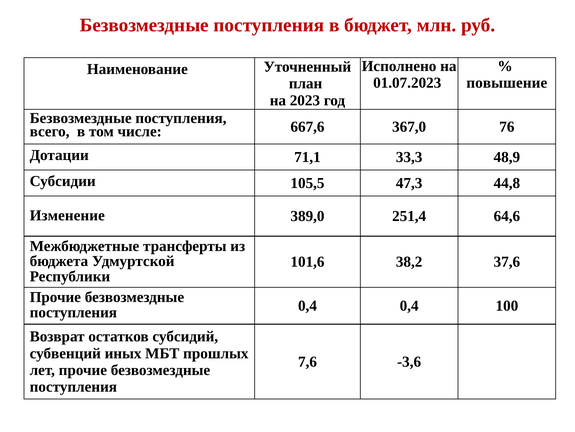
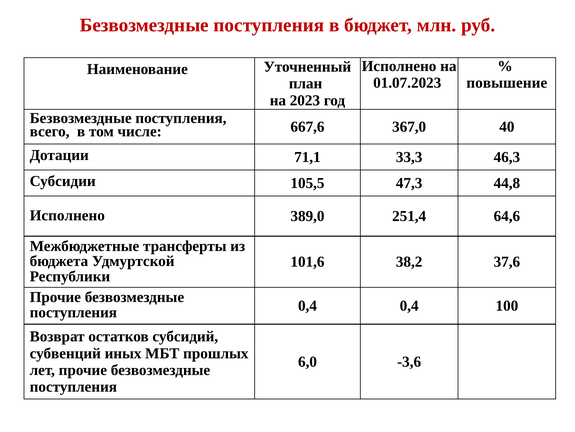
76: 76 -> 40 (507, 127)
48,9: 48,9 -> 46,3 (507, 157)
Изменение: Изменение -> Исполнено (67, 215)
7,6: 7,6 -> 6,0 (307, 361)
